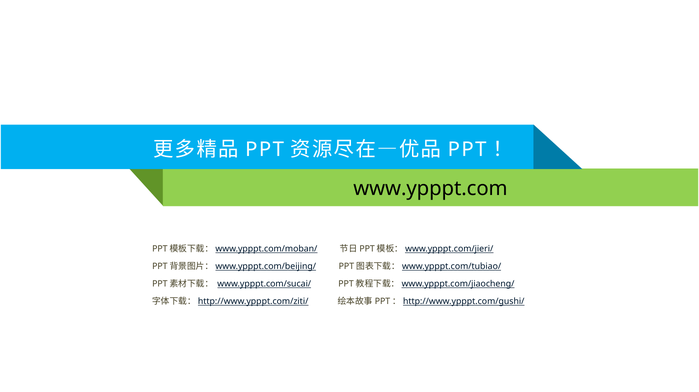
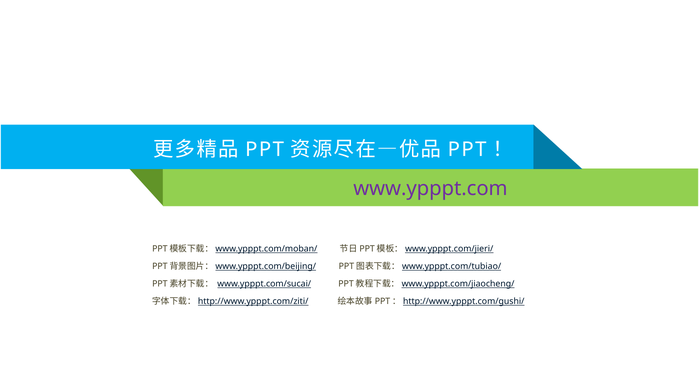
www.ypppt.com colour: black -> purple (430, 189)
